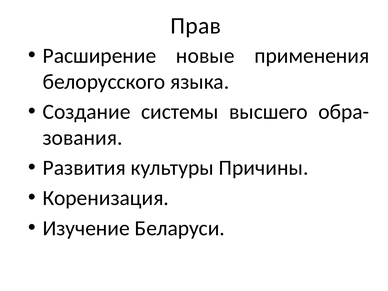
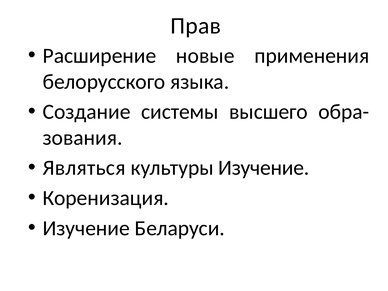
Развития: Развития -> Являться (84, 168)
культуры Причины: Причины -> Изучение (264, 168)
